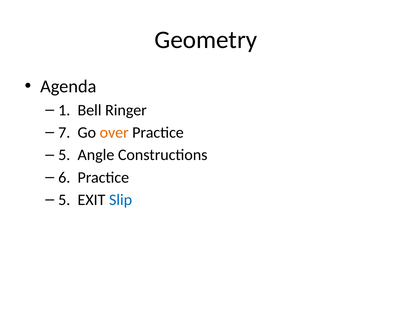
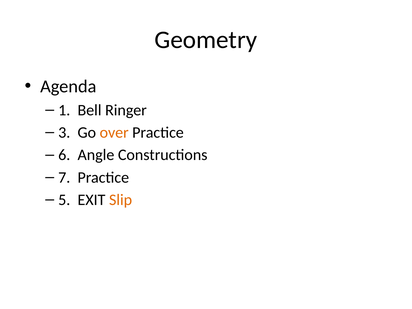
7: 7 -> 3 (64, 133)
5: 5 -> 6 (64, 155)
6: 6 -> 7 (64, 177)
Slip colour: blue -> orange (121, 200)
